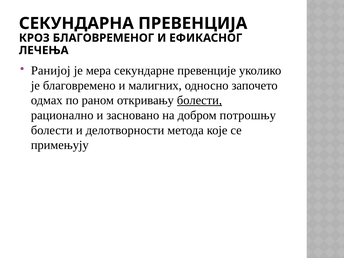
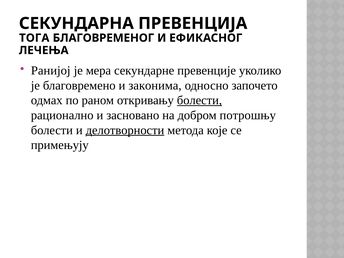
КРОЗ: КРОЗ -> ТОГА (34, 38)
малигних: малигних -> законима (155, 85)
делотворности underline: none -> present (125, 130)
